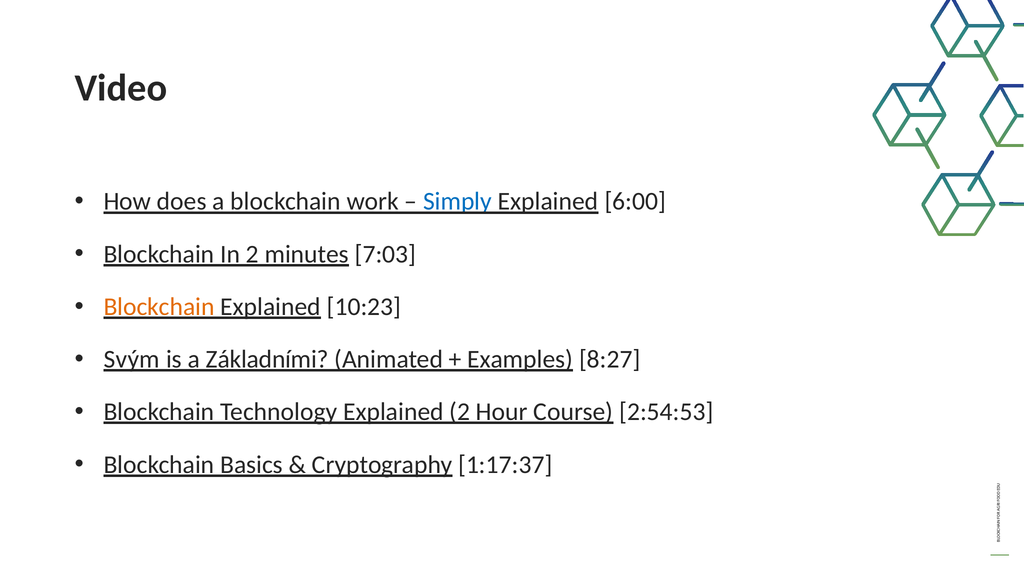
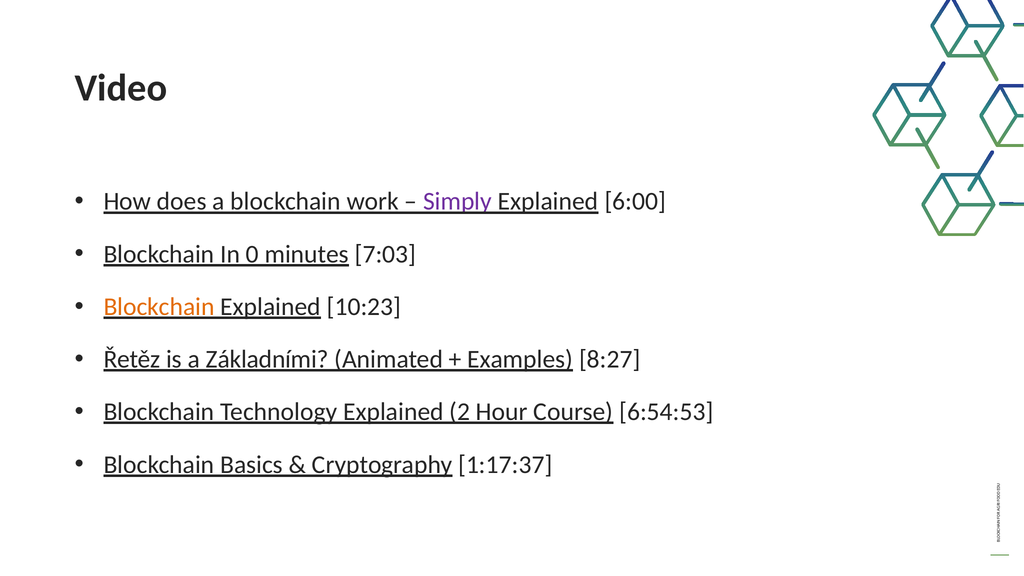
Simply colour: blue -> purple (457, 202)
In 2: 2 -> 0 (252, 254)
Svým: Svým -> Řetěz (132, 359)
2:54:53: 2:54:53 -> 6:54:53 (666, 412)
